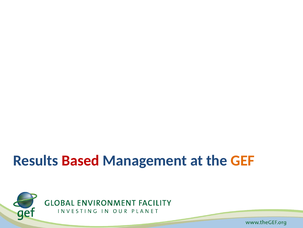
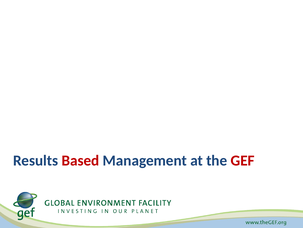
GEF colour: orange -> red (243, 160)
